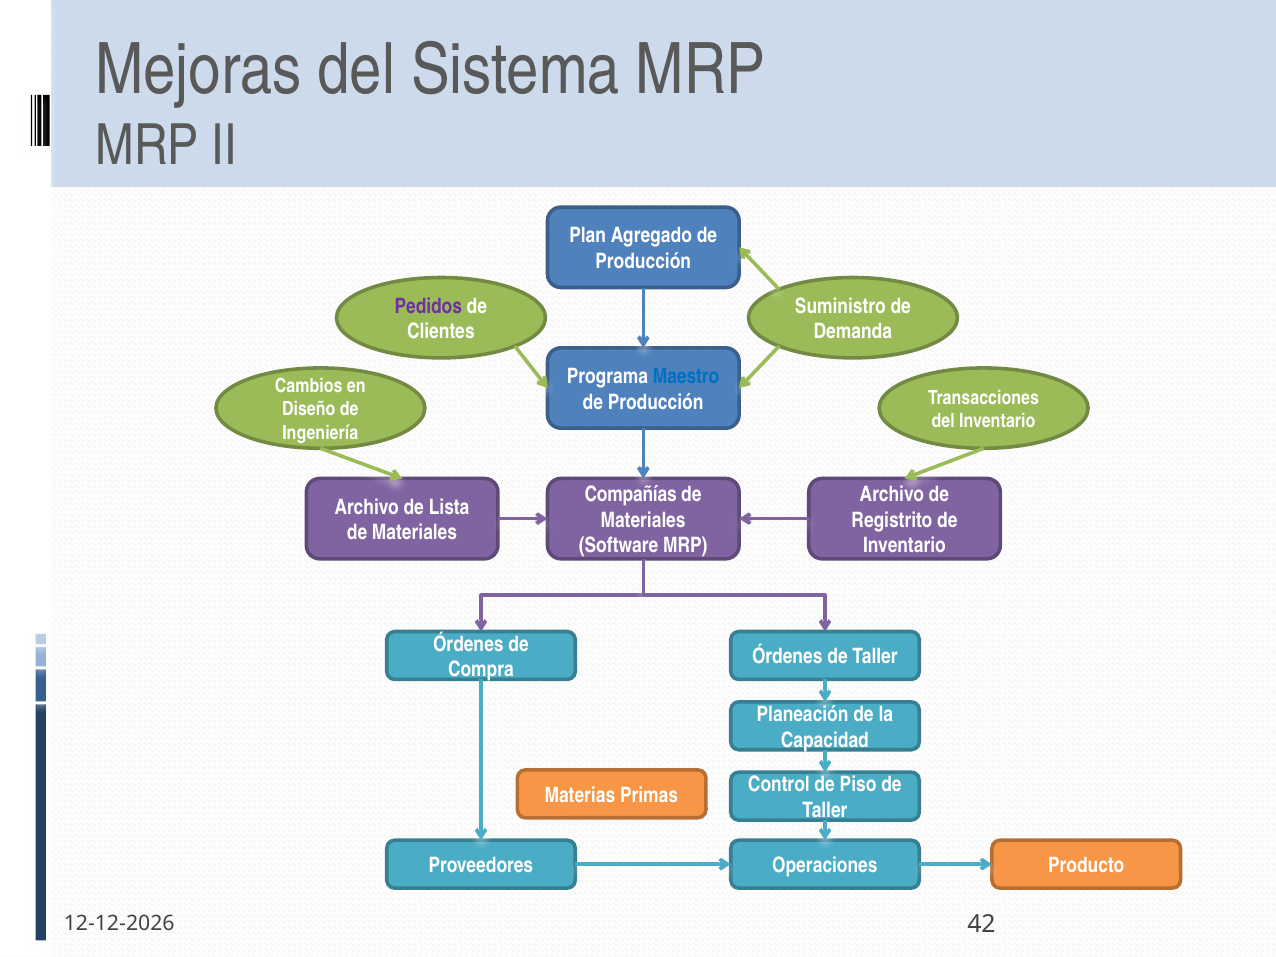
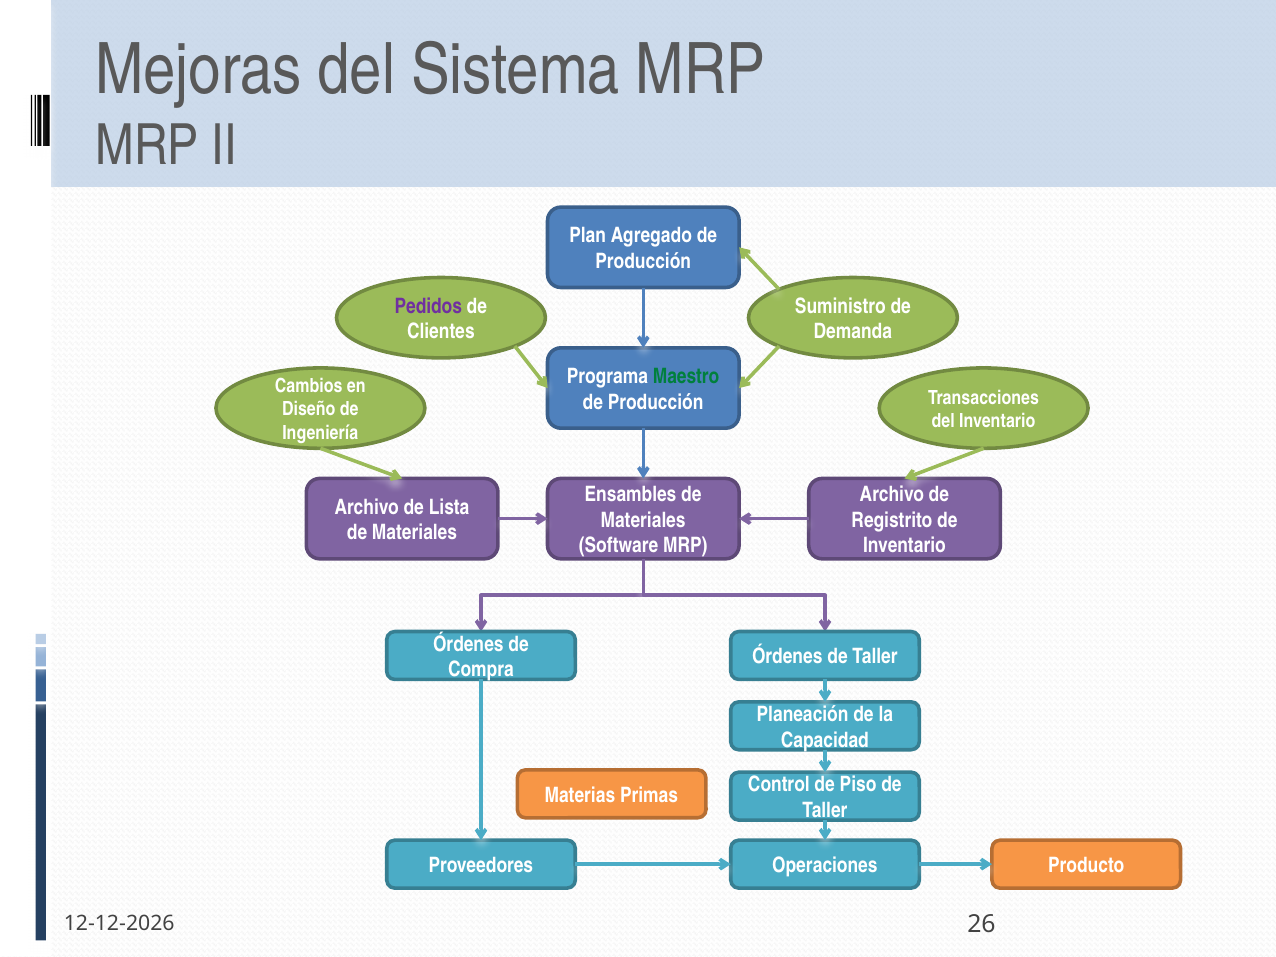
Maestro colour: blue -> green (686, 377)
Compañías: Compañías -> Ensambles (631, 495)
42: 42 -> 26 (981, 924)
